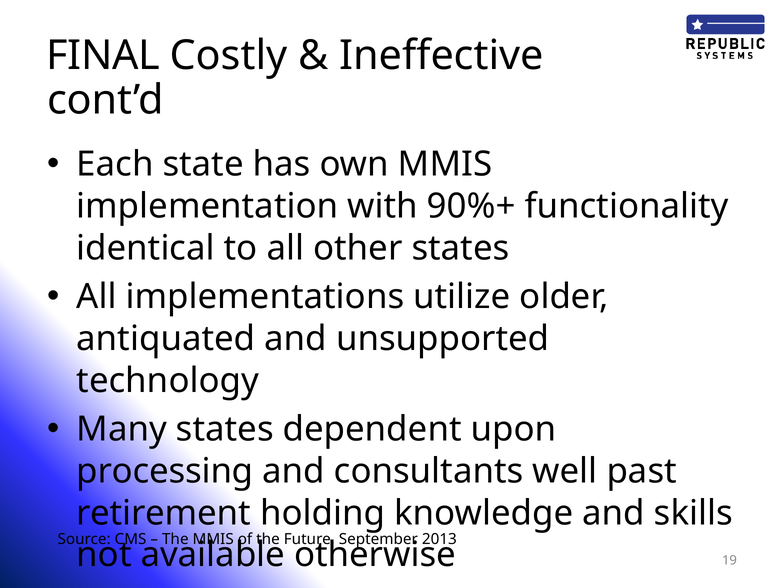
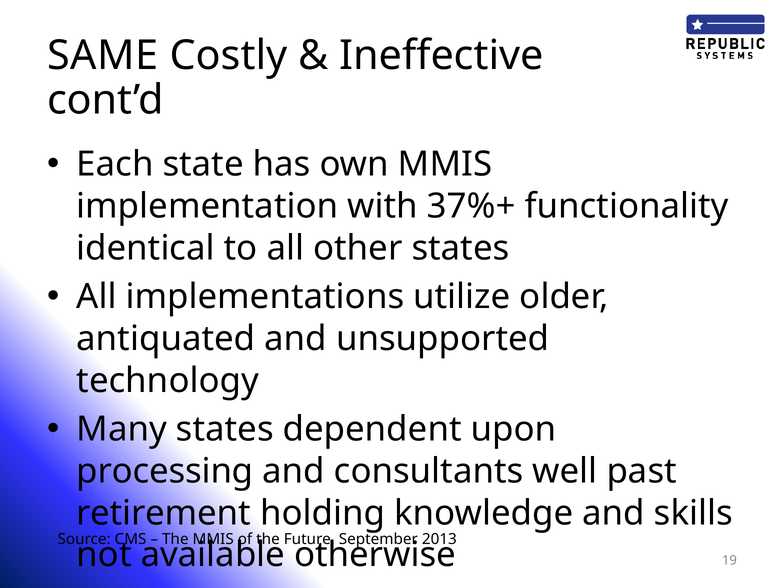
FINAL: FINAL -> SAME (103, 56)
90%+: 90%+ -> 37%+ (471, 206)
